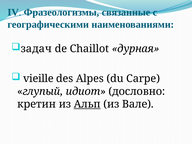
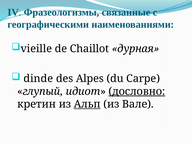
задач: задач -> vieille (36, 49)
vieille: vieille -> dinde (38, 79)
дословно underline: none -> present (137, 91)
